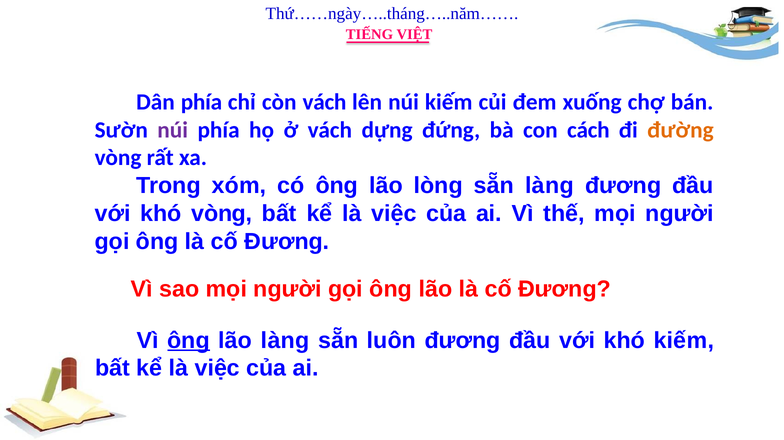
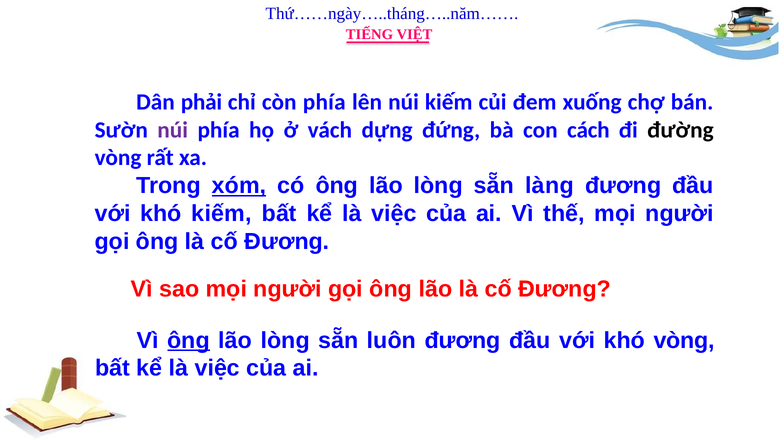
Dân phía: phía -> phải (201, 102)
còn vách: vách -> phía (324, 102)
đường colour: orange -> black (680, 130)
xóm underline: none -> present (239, 186)
khó vòng: vòng -> kiếm (222, 214)
làng: làng -> lòng (285, 341)
khó kiếm: kiếm -> vòng (684, 341)
